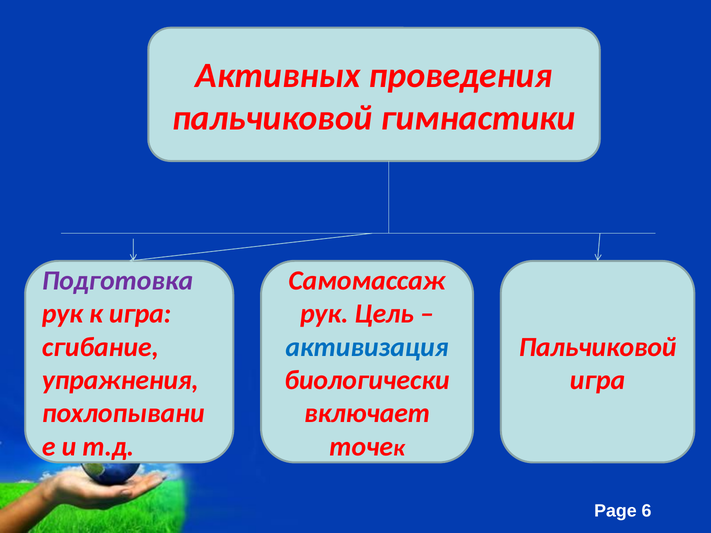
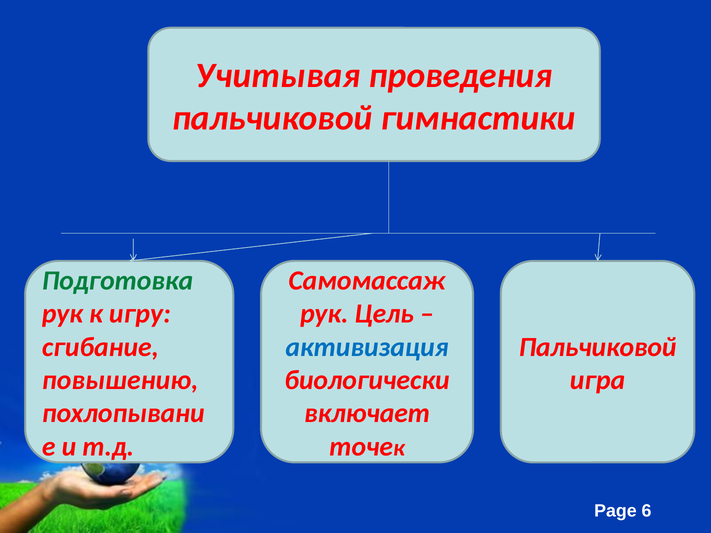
Активных: Активных -> Учитывая (278, 76)
Подготовка colour: purple -> green (118, 281)
к игра: игра -> игру (140, 314)
упражнения: упражнения -> повышению (120, 380)
